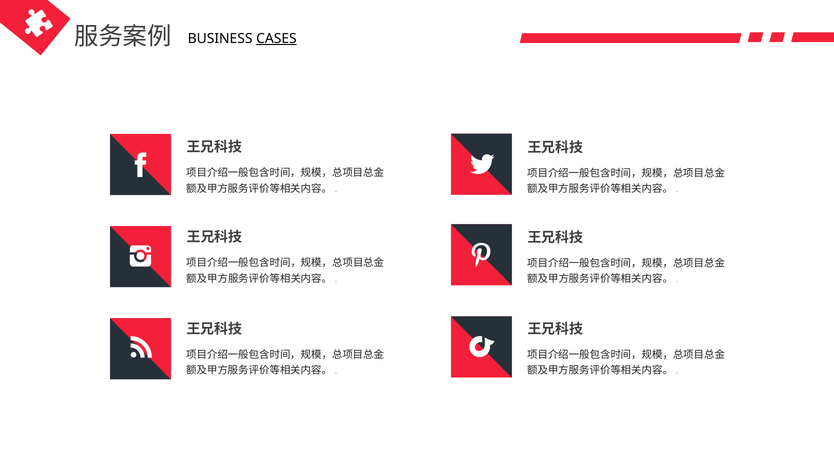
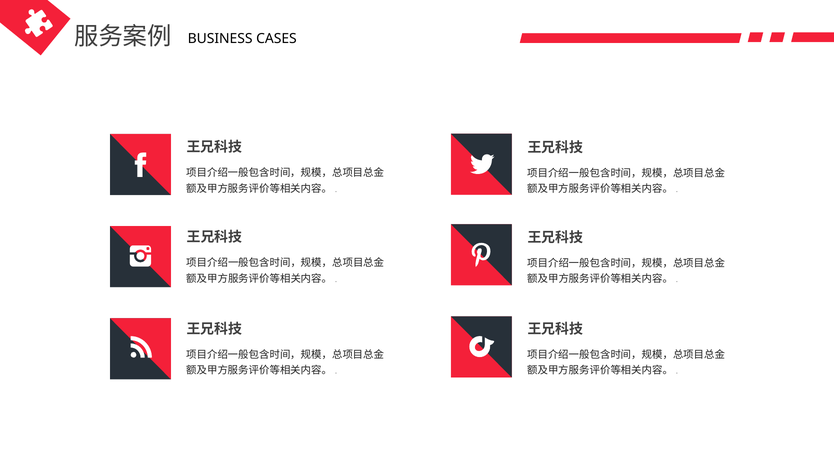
CASES underline: present -> none (276, 38)
